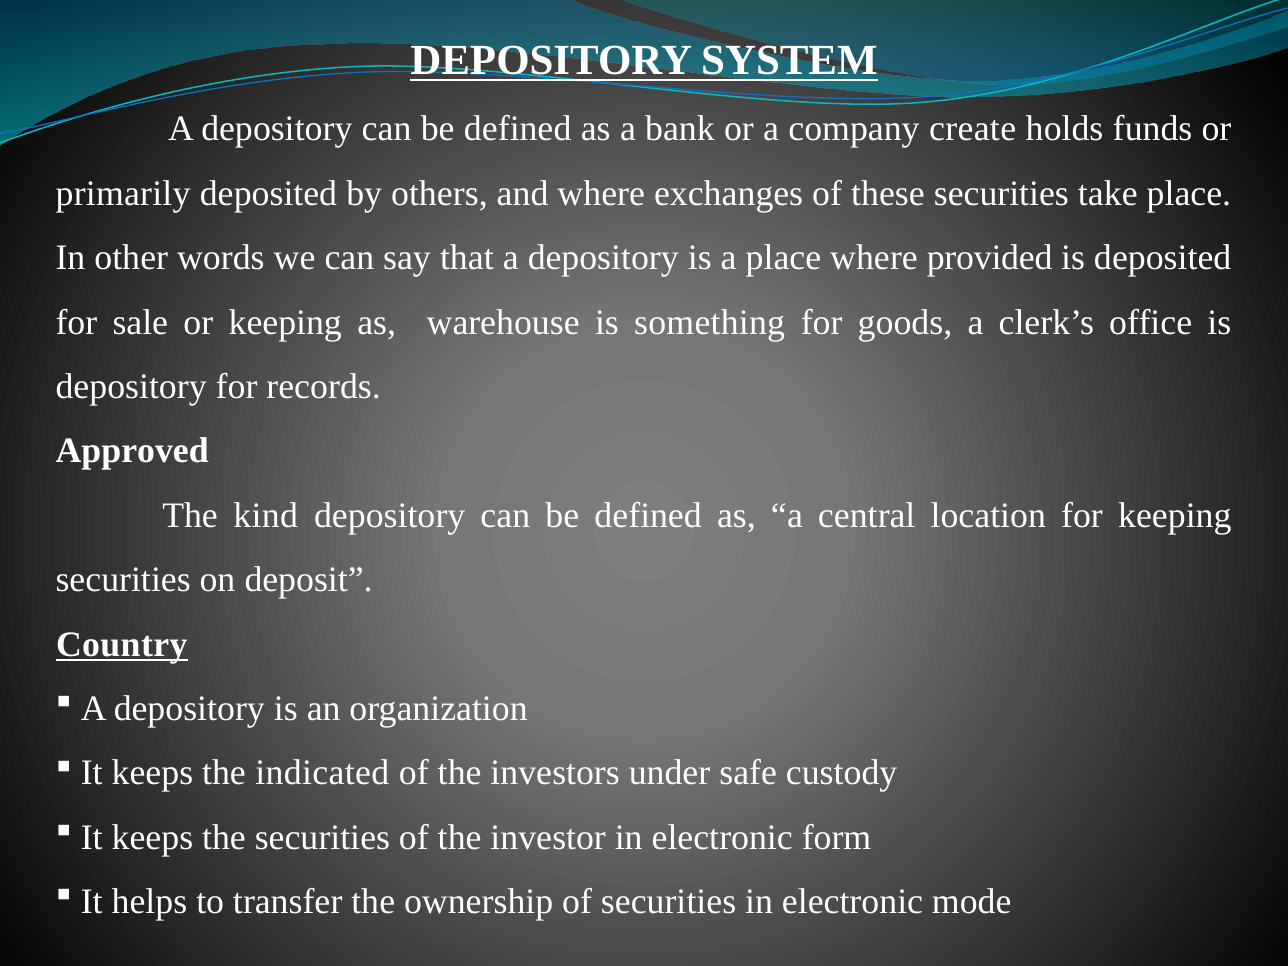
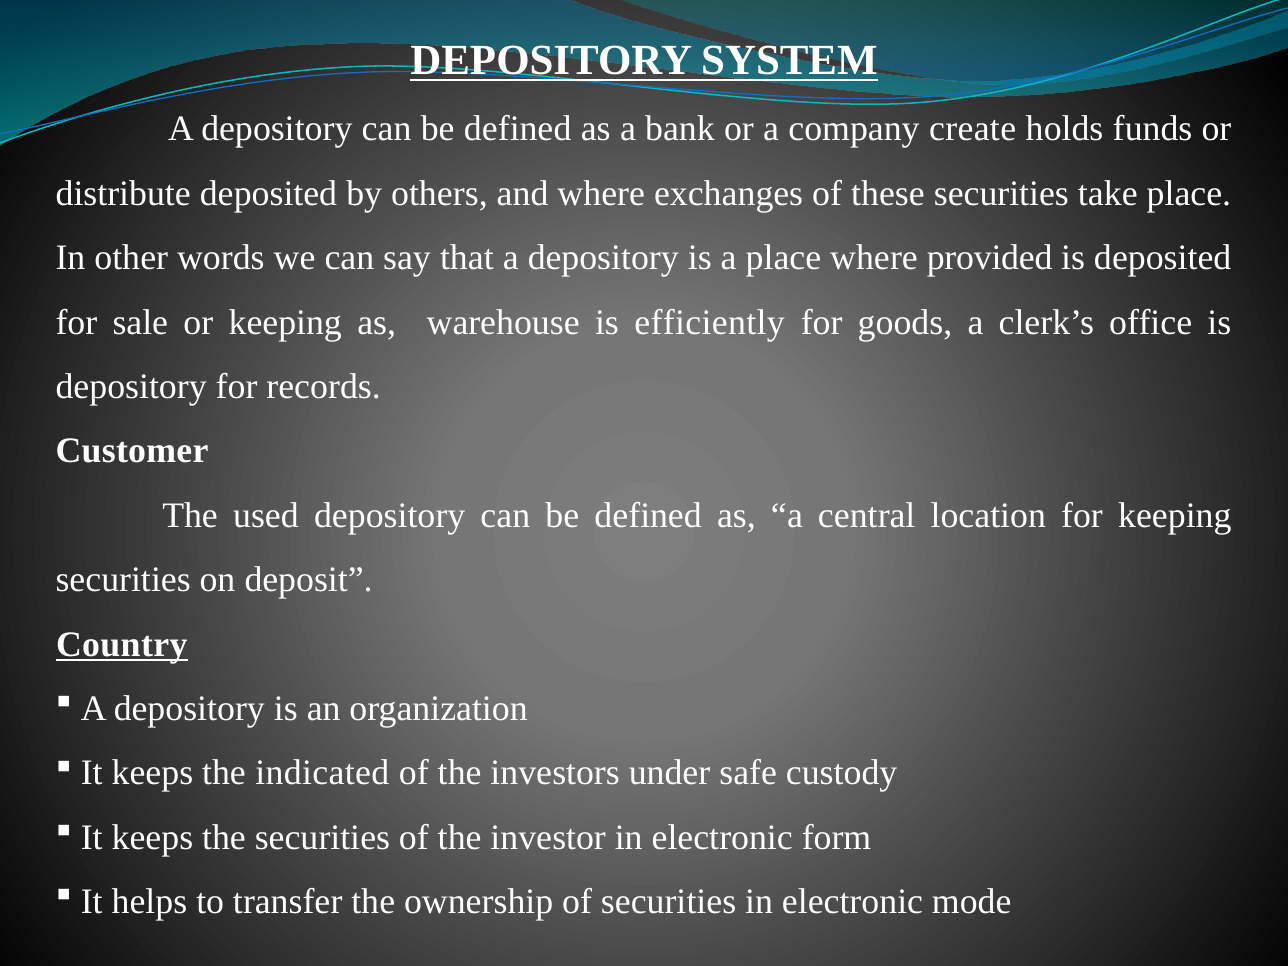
primarily: primarily -> distribute (123, 193)
something: something -> efficiently (710, 322)
Approved: Approved -> Customer (132, 451)
kind: kind -> used (266, 515)
